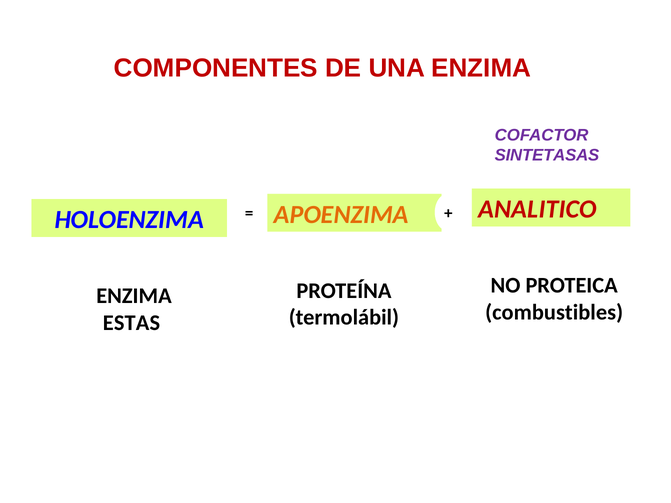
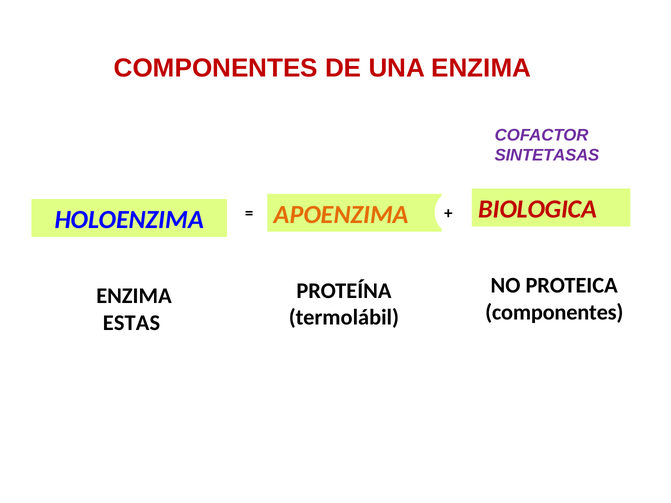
ANALITICO: ANALITICO -> BIOLOGICA (538, 209)
combustibles: combustibles -> componentes (554, 312)
